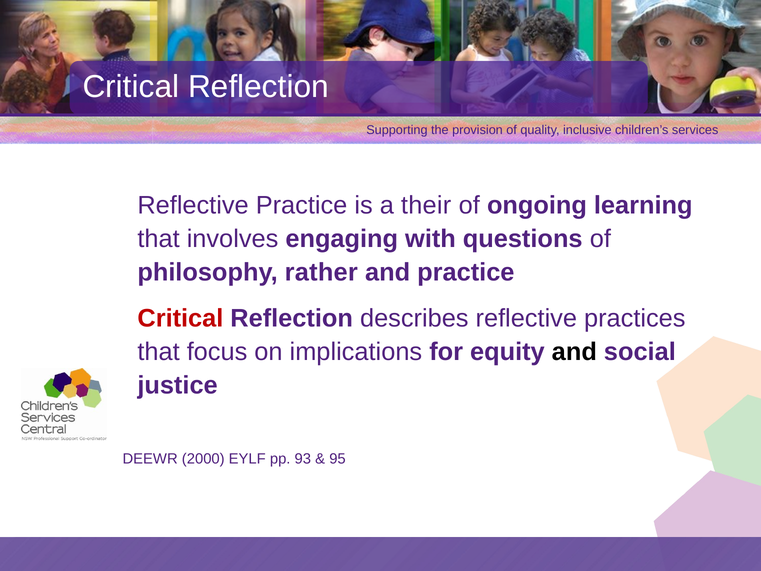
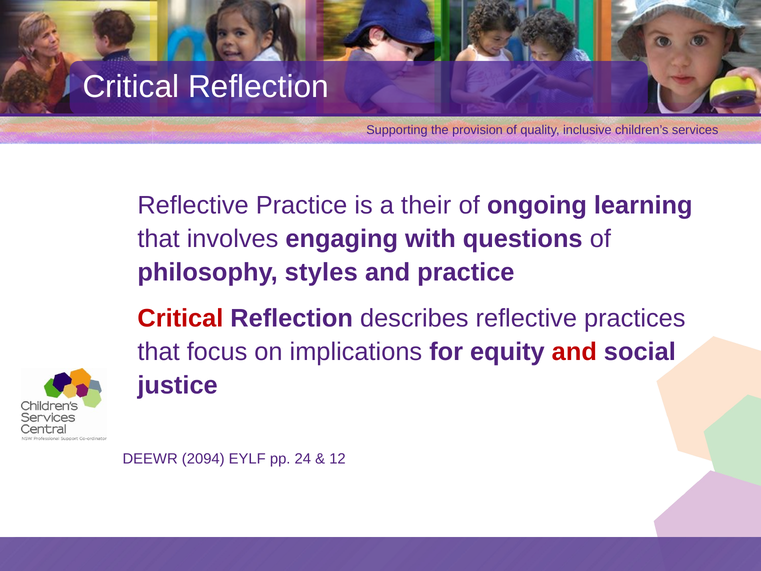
rather: rather -> styles (321, 272)
and colour: black -> red (574, 352)
2000: 2000 -> 2094 (203, 459)
93: 93 -> 24 (303, 459)
95: 95 -> 12 (337, 459)
